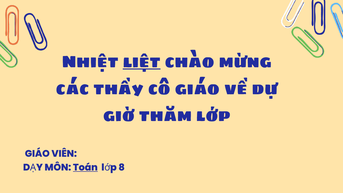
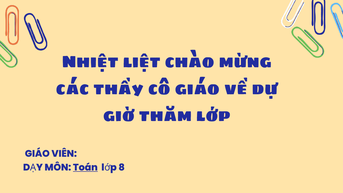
liệt underline: present -> none (142, 62)
